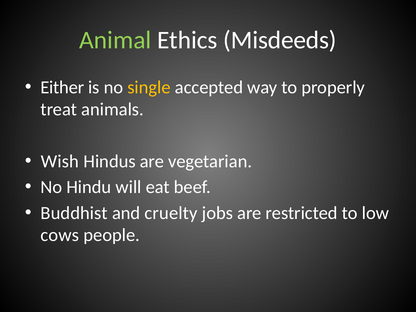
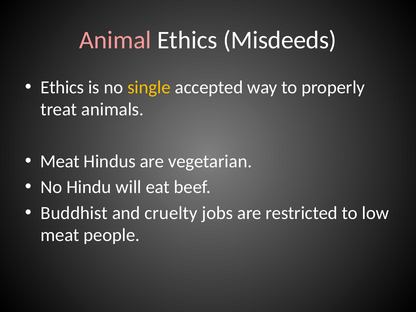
Animal colour: light green -> pink (115, 40)
Either: Either -> Ethics (62, 87)
Wish: Wish -> Meat (60, 161)
cows: cows -> meat (60, 235)
